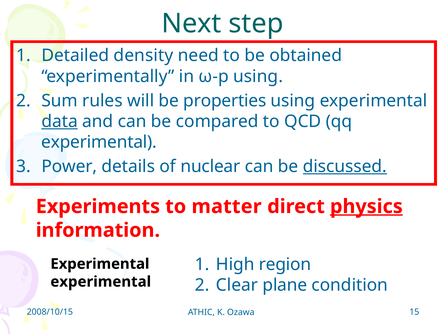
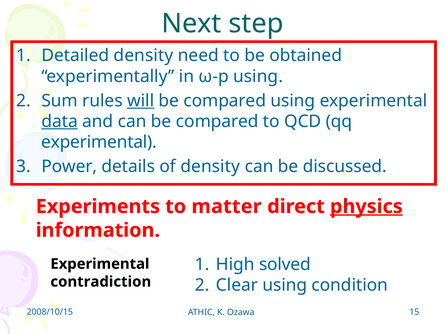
will underline: none -> present (141, 101)
properties: properties -> compared (225, 101)
of nuclear: nuclear -> density (210, 167)
discussed underline: present -> none (345, 167)
region: region -> solved (285, 265)
experimental: experimental -> contradiction (101, 282)
Clear plane: plane -> using (285, 286)
